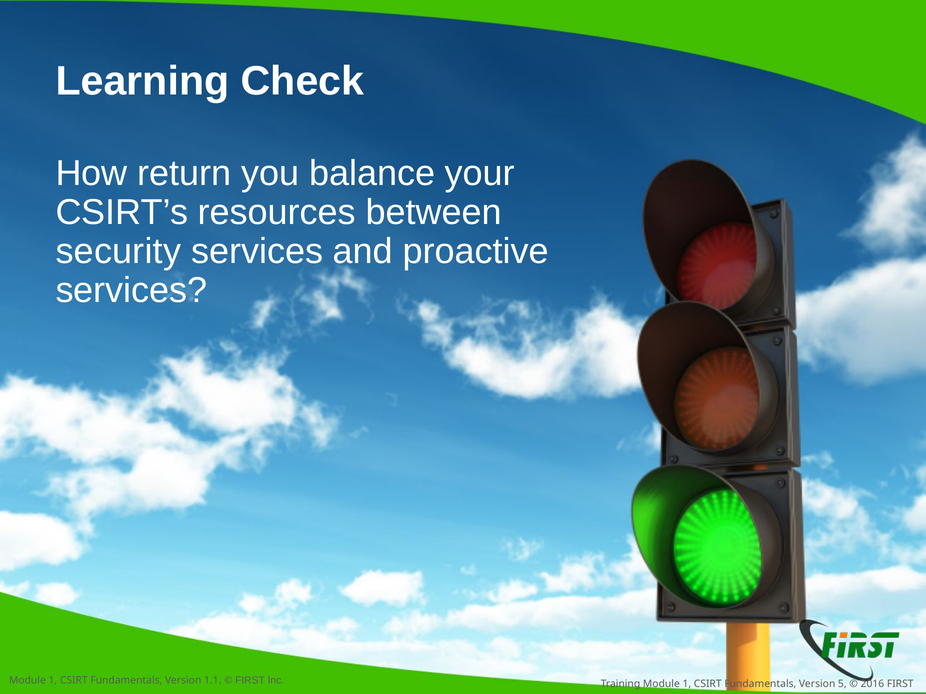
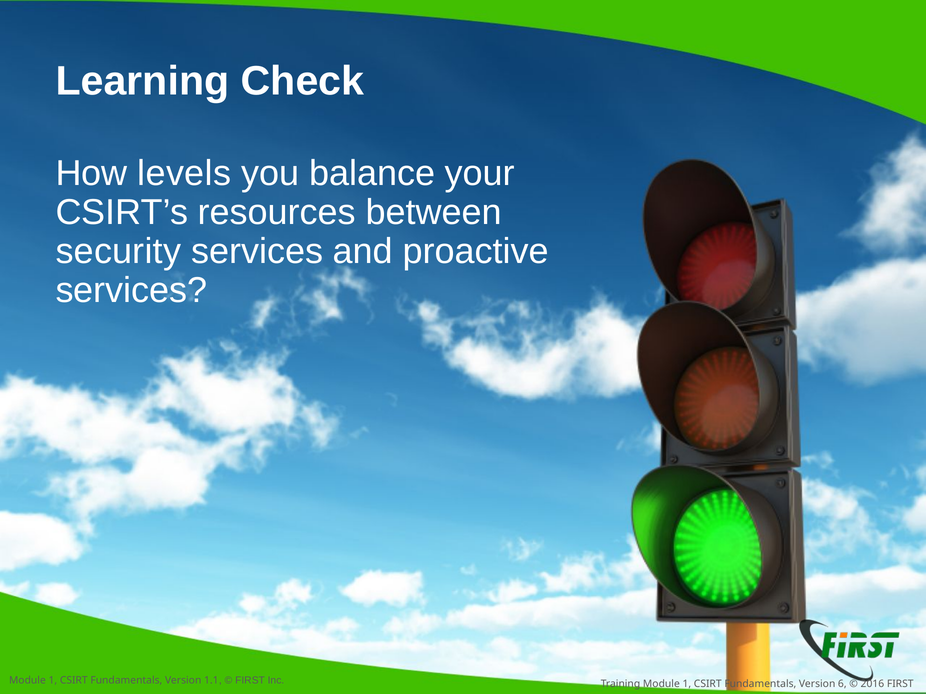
return: return -> levels (184, 174)
5: 5 -> 6 (842, 684)
